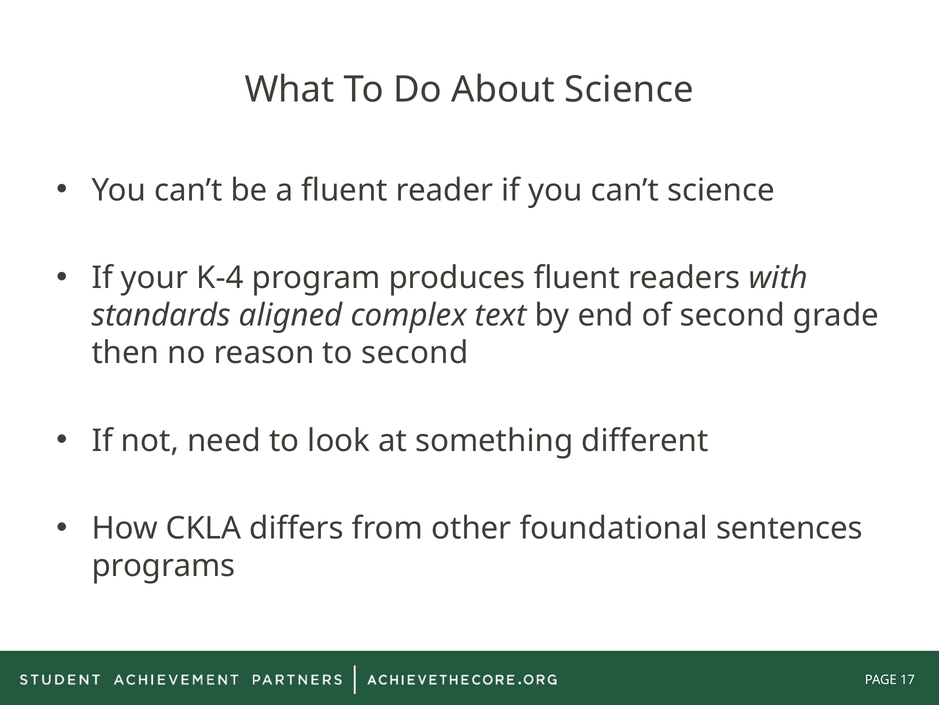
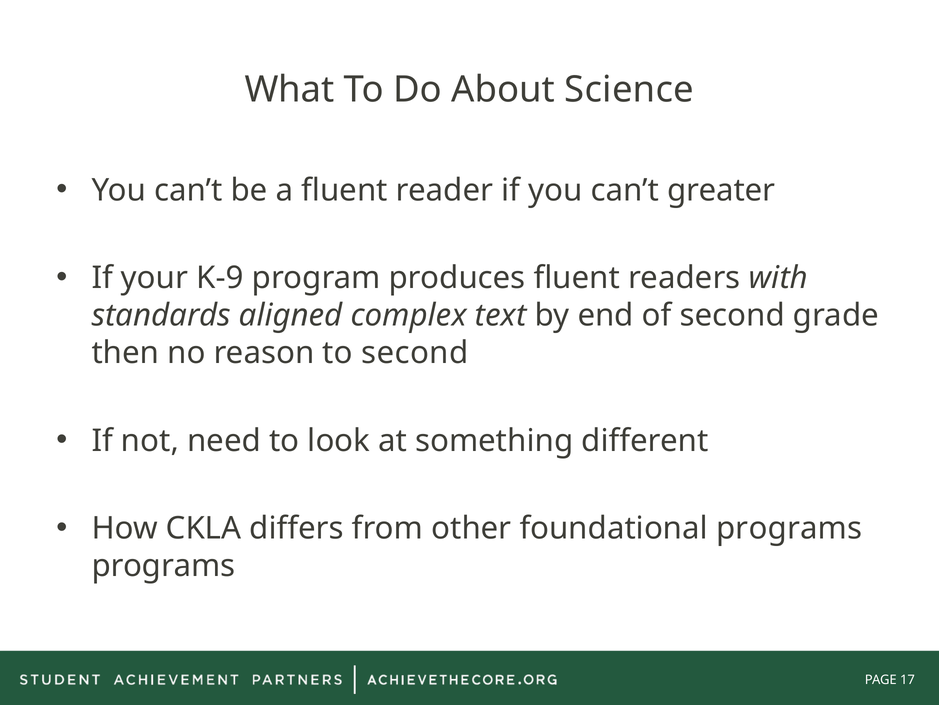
can’t science: science -> greater (721, 190)
K-4: K-4 -> K-9 (220, 278)
foundational sentences: sentences -> programs (789, 528)
